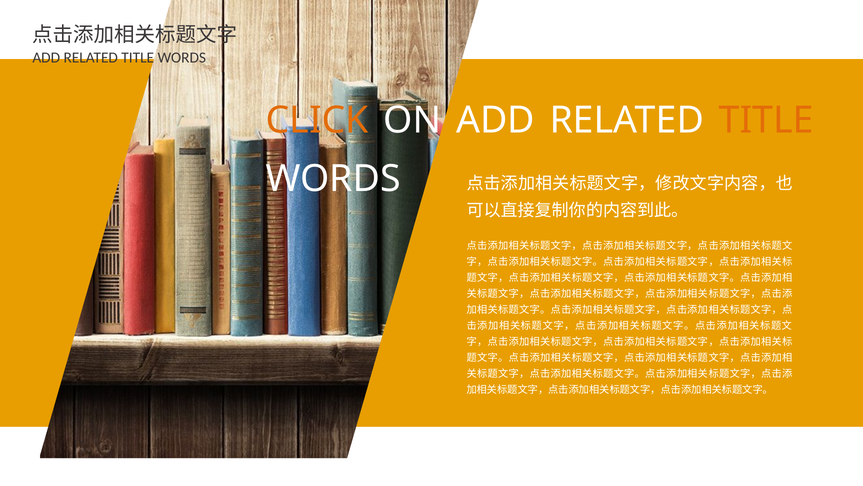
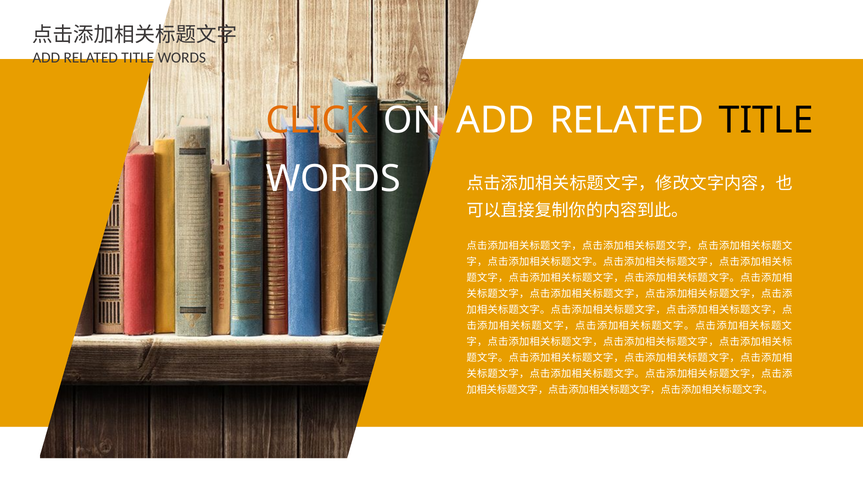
TITLE colour: orange -> black (766, 120)
